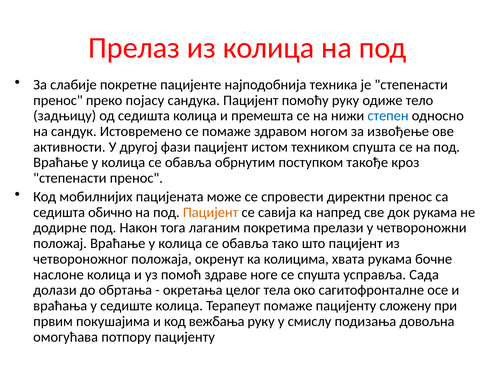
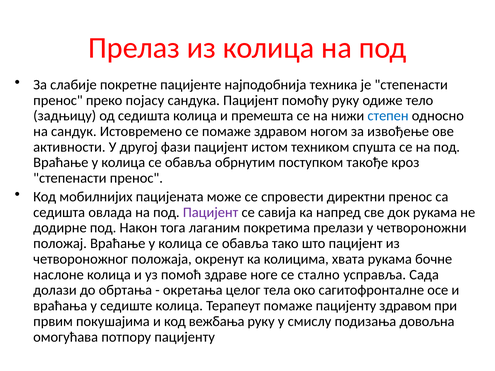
обично: обично -> овлада (110, 212)
Пацијент colour: orange -> purple (211, 212)
се спушта: спушта -> стално (319, 275)
пацијенту сложену: сложену -> здравом (405, 306)
